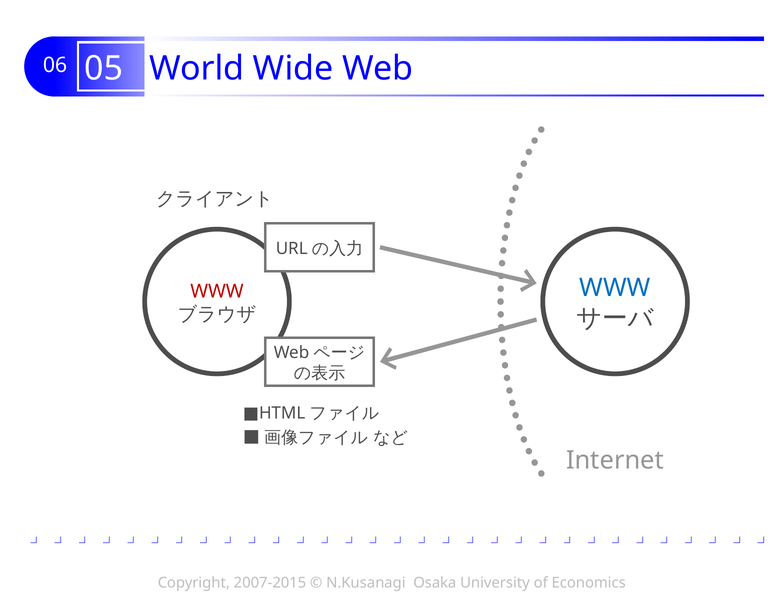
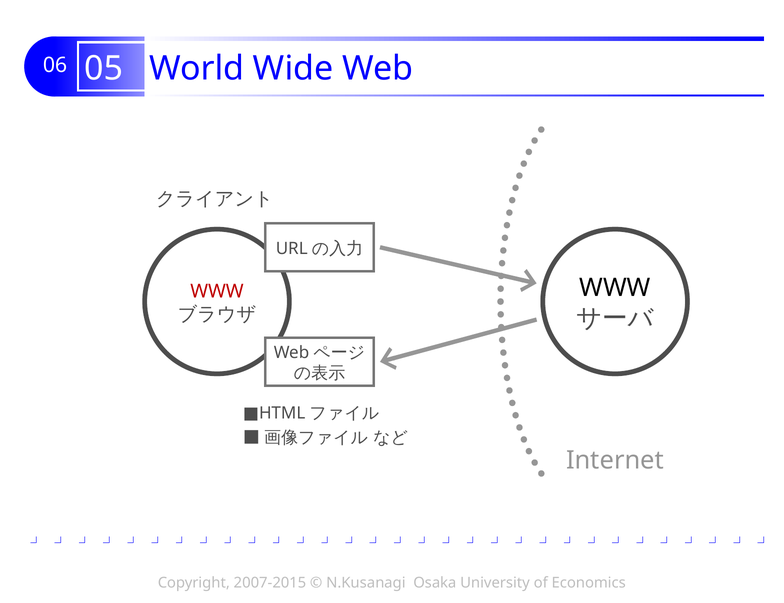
WWW colour: blue -> black (615, 288)
